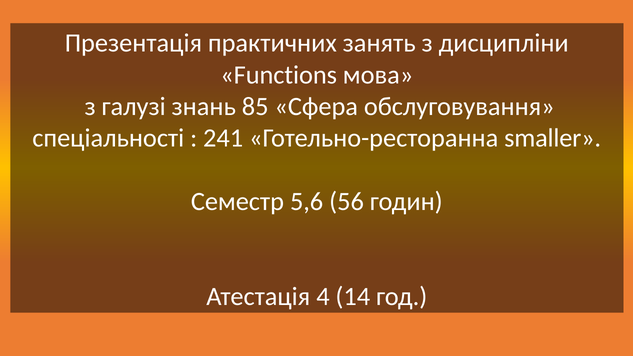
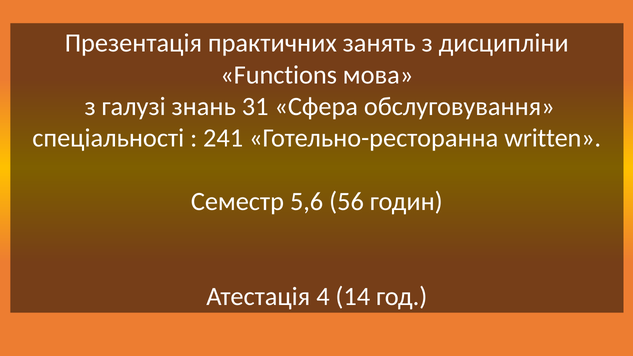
85: 85 -> 31 (255, 107)
smaller: smaller -> written (553, 138)
